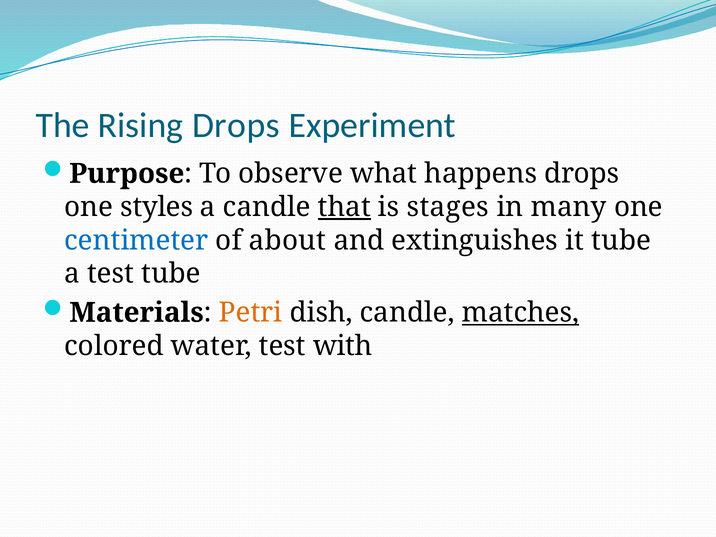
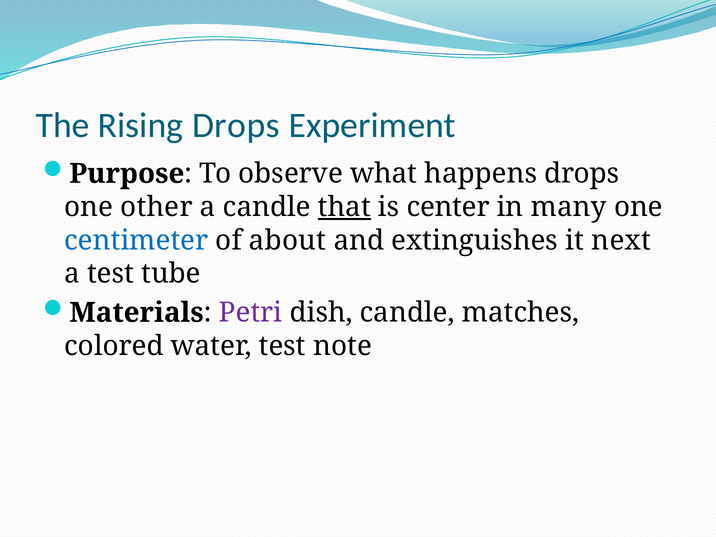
styles: styles -> other (156, 207)
stages: stages -> center (448, 207)
it tube: tube -> next (621, 240)
Petri colour: orange -> purple (251, 313)
matches underline: present -> none (521, 313)
with: with -> note (343, 346)
